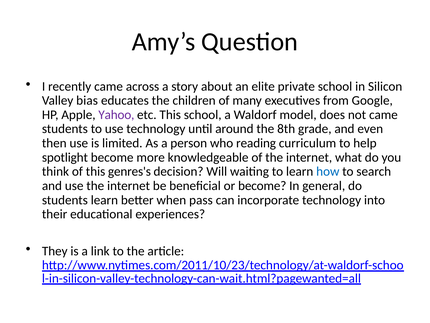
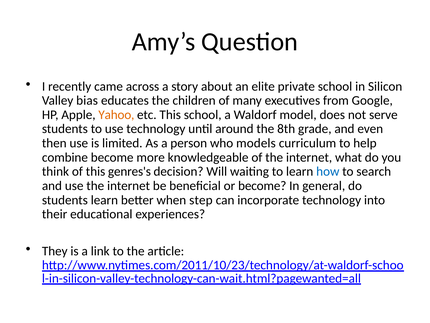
Yahoo colour: purple -> orange (116, 115)
not came: came -> serve (383, 115)
reading: reading -> models (256, 143)
spotlight: spotlight -> combine (65, 157)
pass: pass -> step (201, 200)
